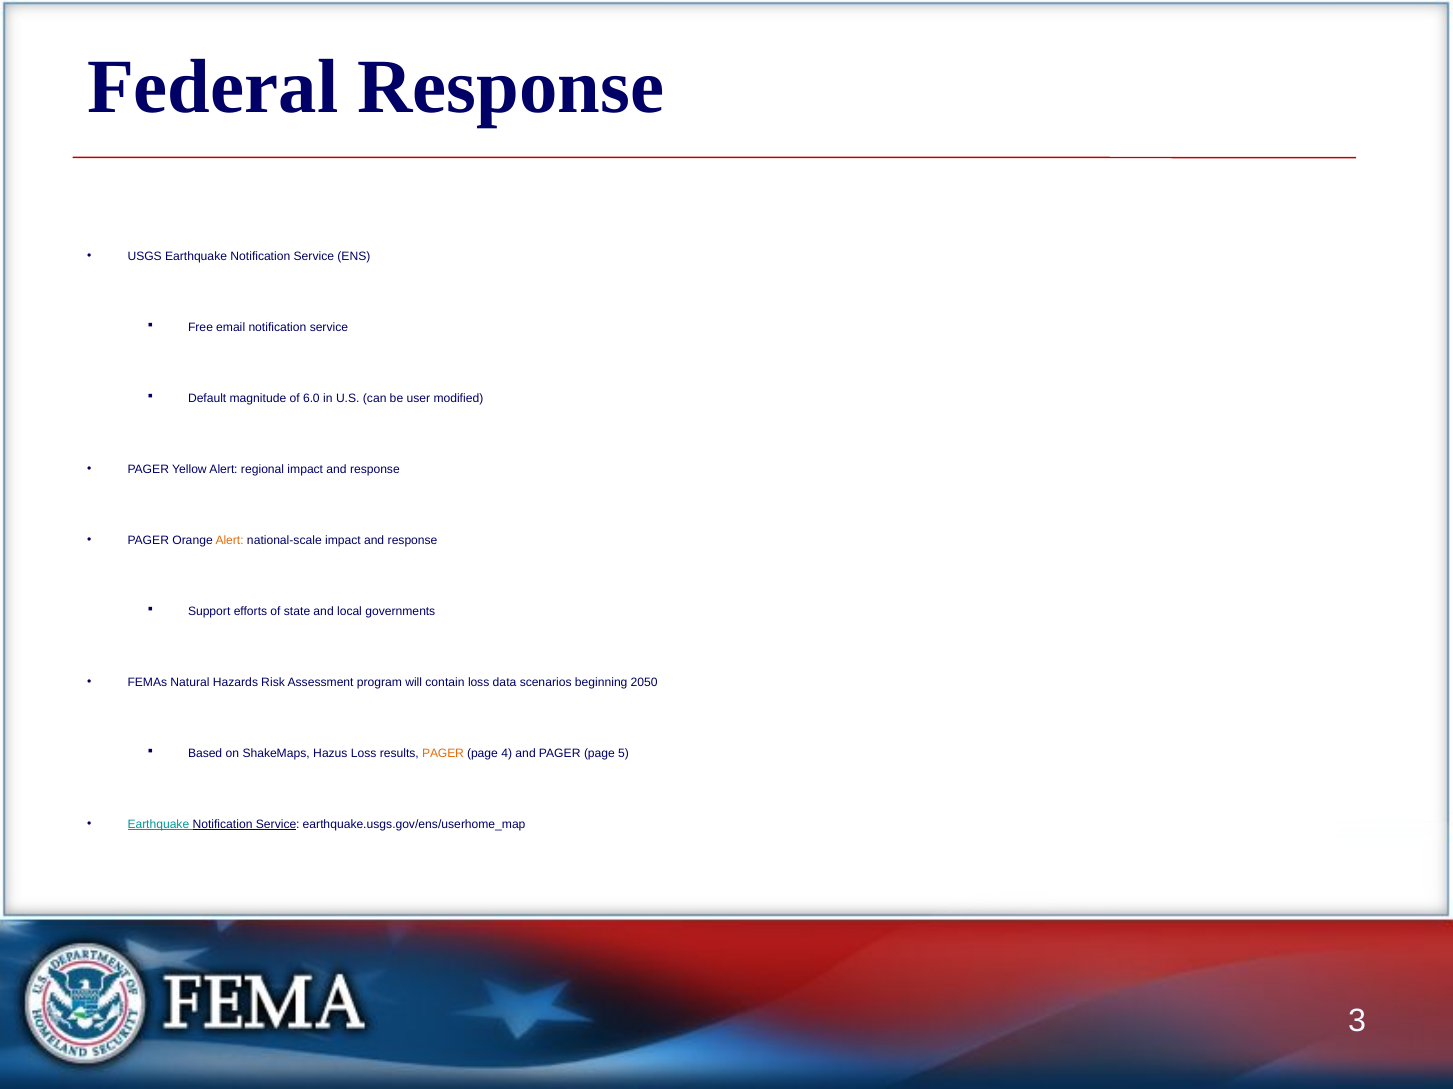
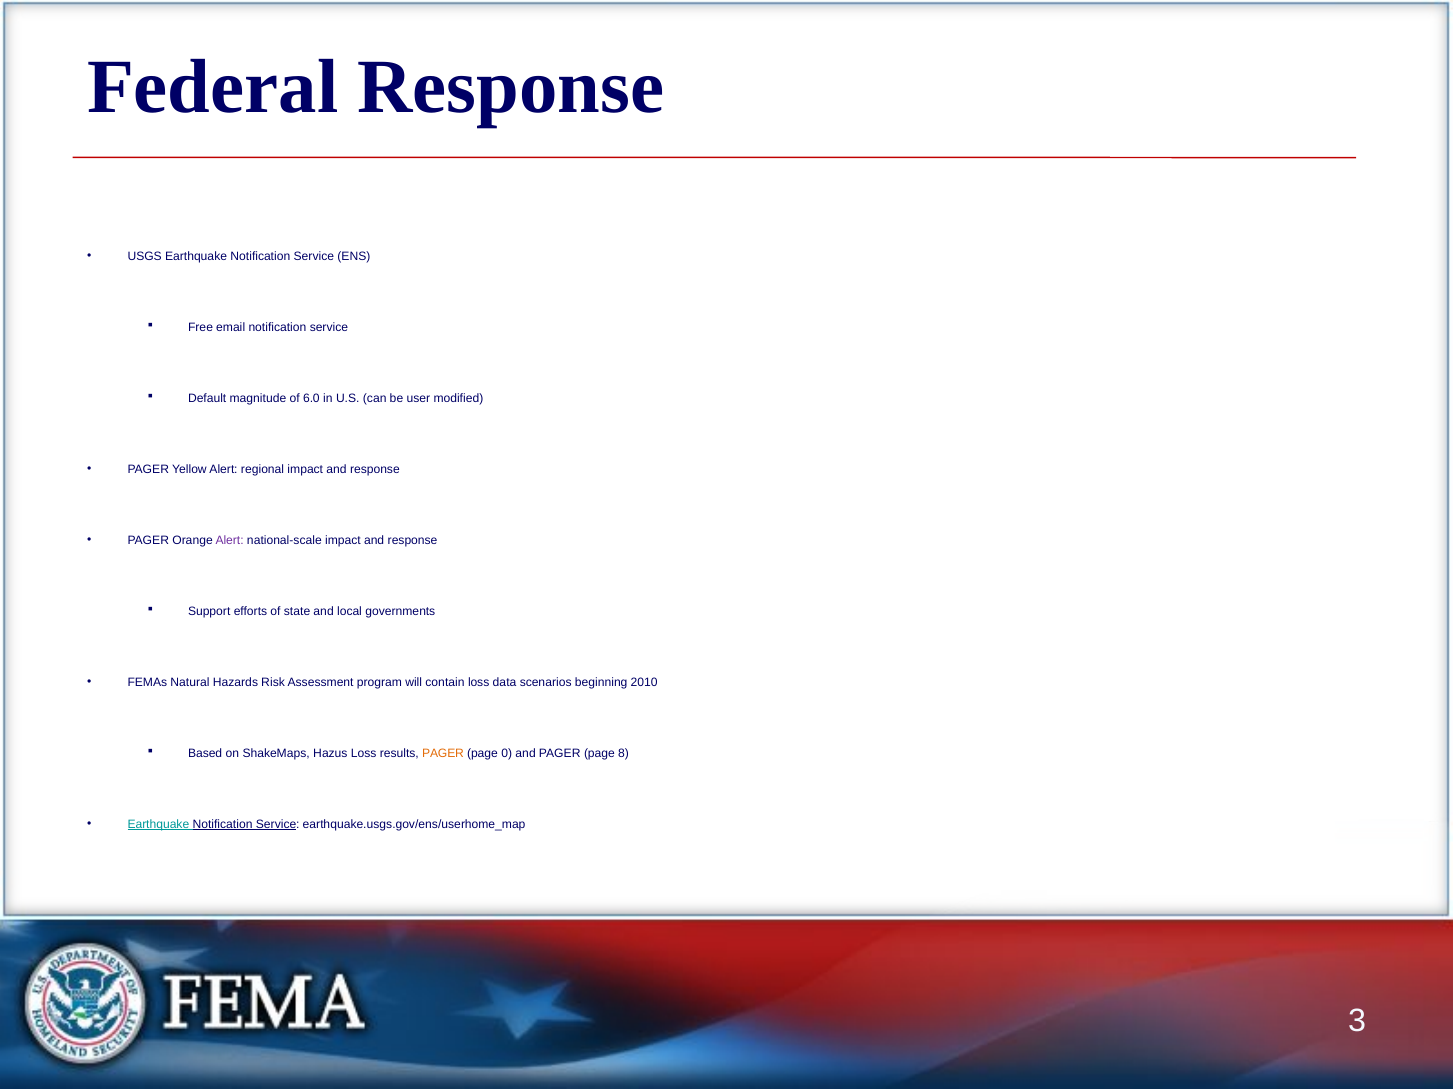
Alert colour: orange -> purple (230, 540)
2050: 2050 -> 2010 (644, 683)
4: 4 -> 0 (507, 754)
5: 5 -> 8 (624, 754)
